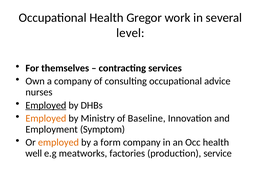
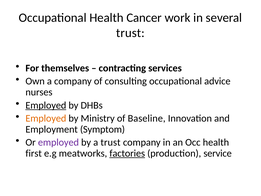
Gregor: Gregor -> Cancer (144, 18)
level: level -> trust (130, 33)
employed colour: orange -> purple (58, 142)
a form: form -> trust (111, 142)
well: well -> first (34, 153)
factories underline: none -> present (127, 153)
